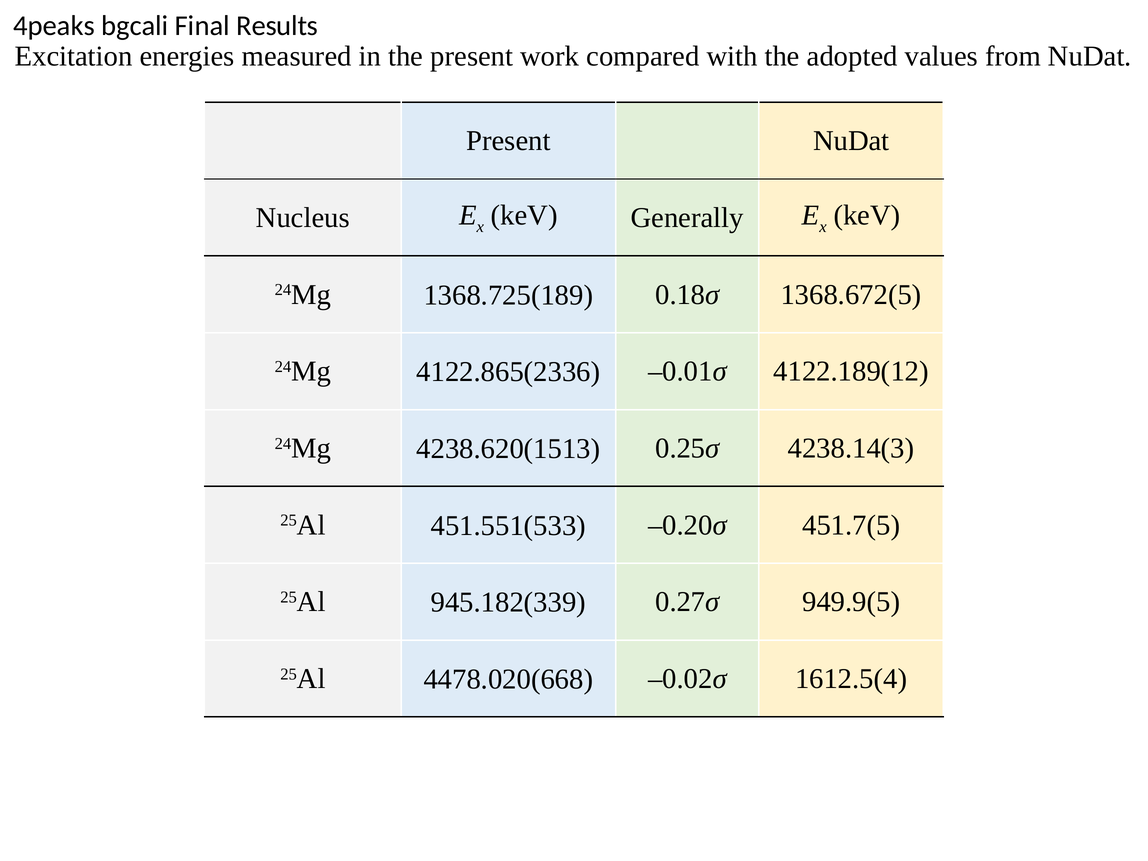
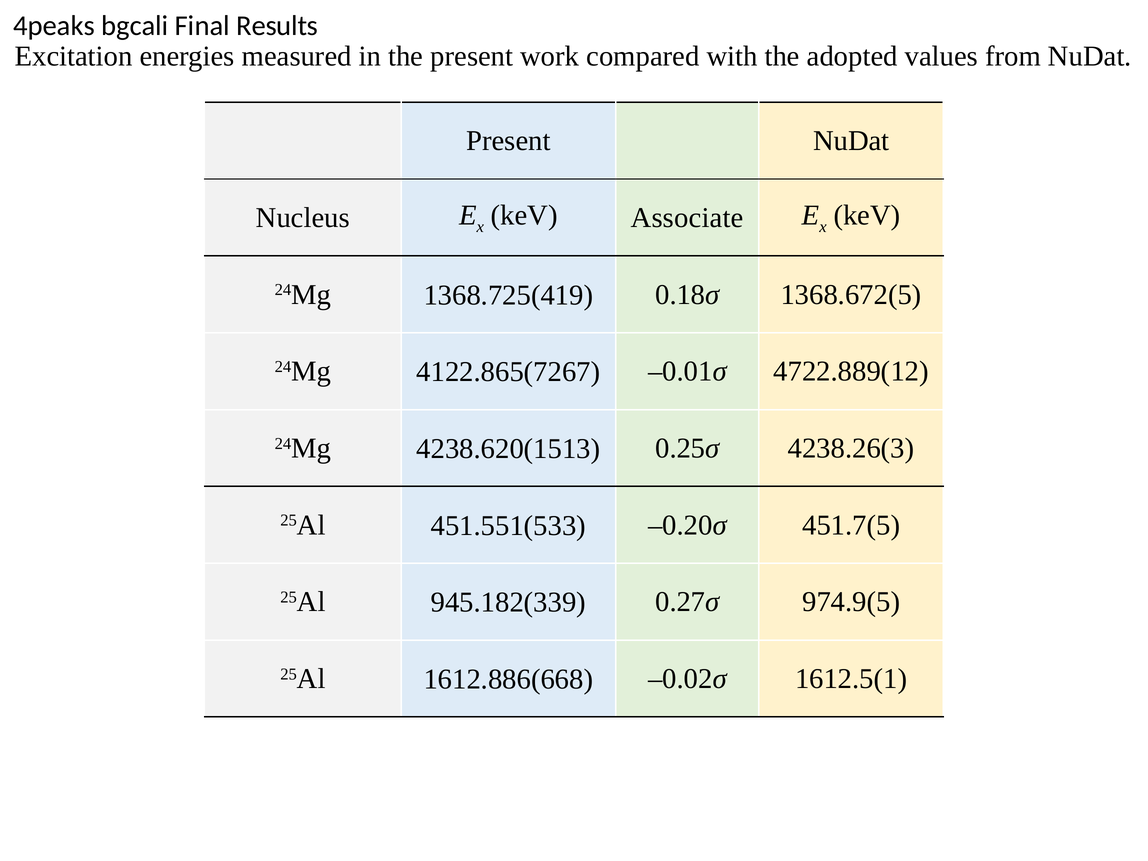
Generally: Generally -> Associate (687, 218)
1368.725(189: 1368.725(189 -> 1368.725(419 (508, 295)
4122.865(2336: 4122.865(2336 -> 4122.865(7267 (508, 372)
4122.189(12: 4122.189(12 -> 4722.889(12 (851, 371)
4238.14(3: 4238.14(3 -> 4238.26(3 (851, 448)
949.9(5: 949.9(5 -> 974.9(5 (851, 602)
4478.020(668: 4478.020(668 -> 1612.886(668 (508, 679)
1612.5(4: 1612.5(4 -> 1612.5(1 (851, 679)
